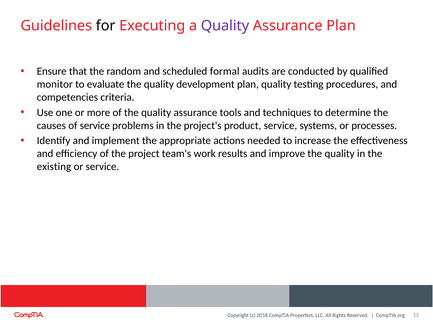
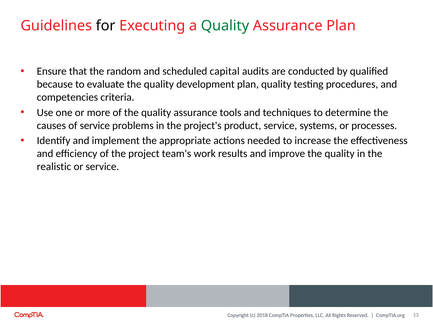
Quality colour: purple -> green (225, 26)
formal: formal -> capital (225, 71)
monitor: monitor -> because (55, 84)
existing: existing -> realistic (54, 167)
